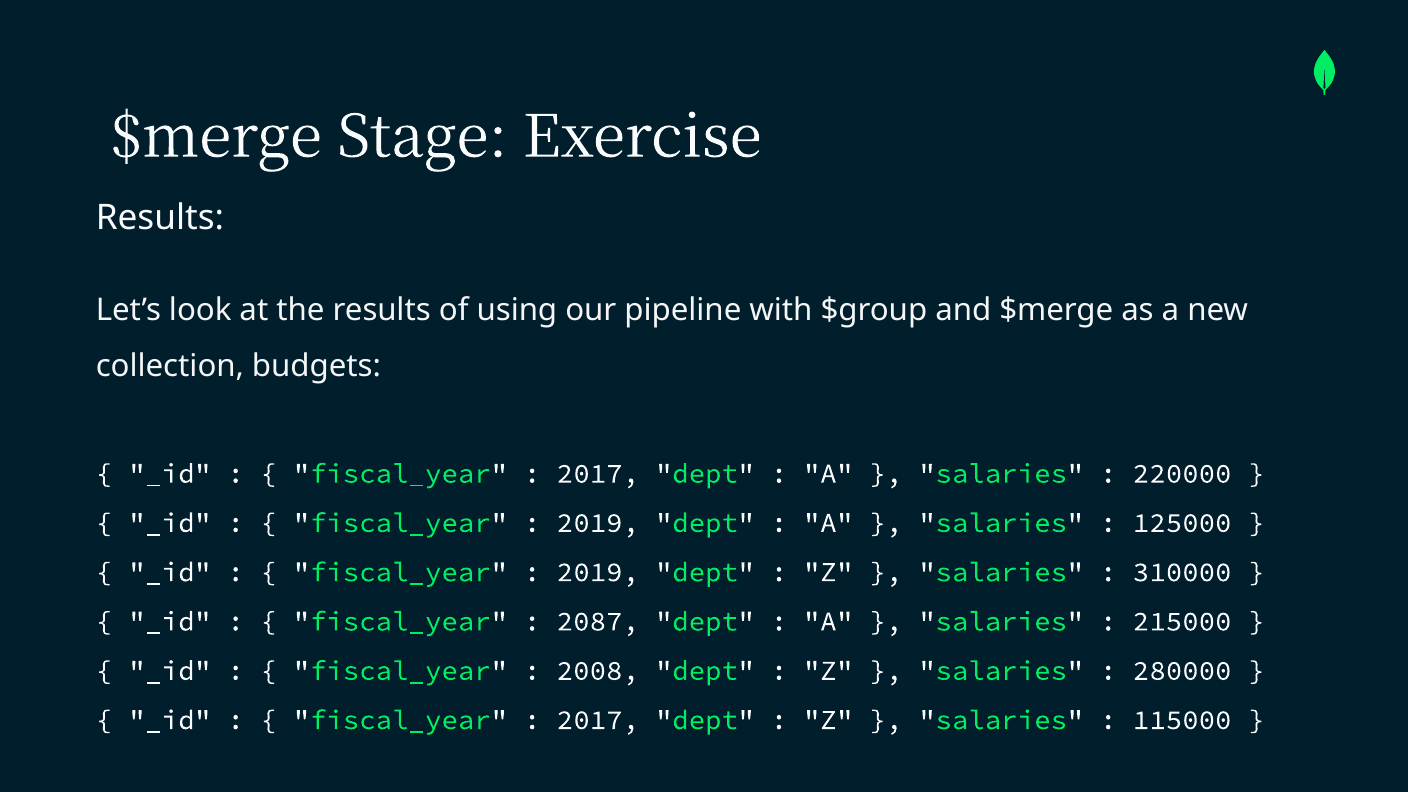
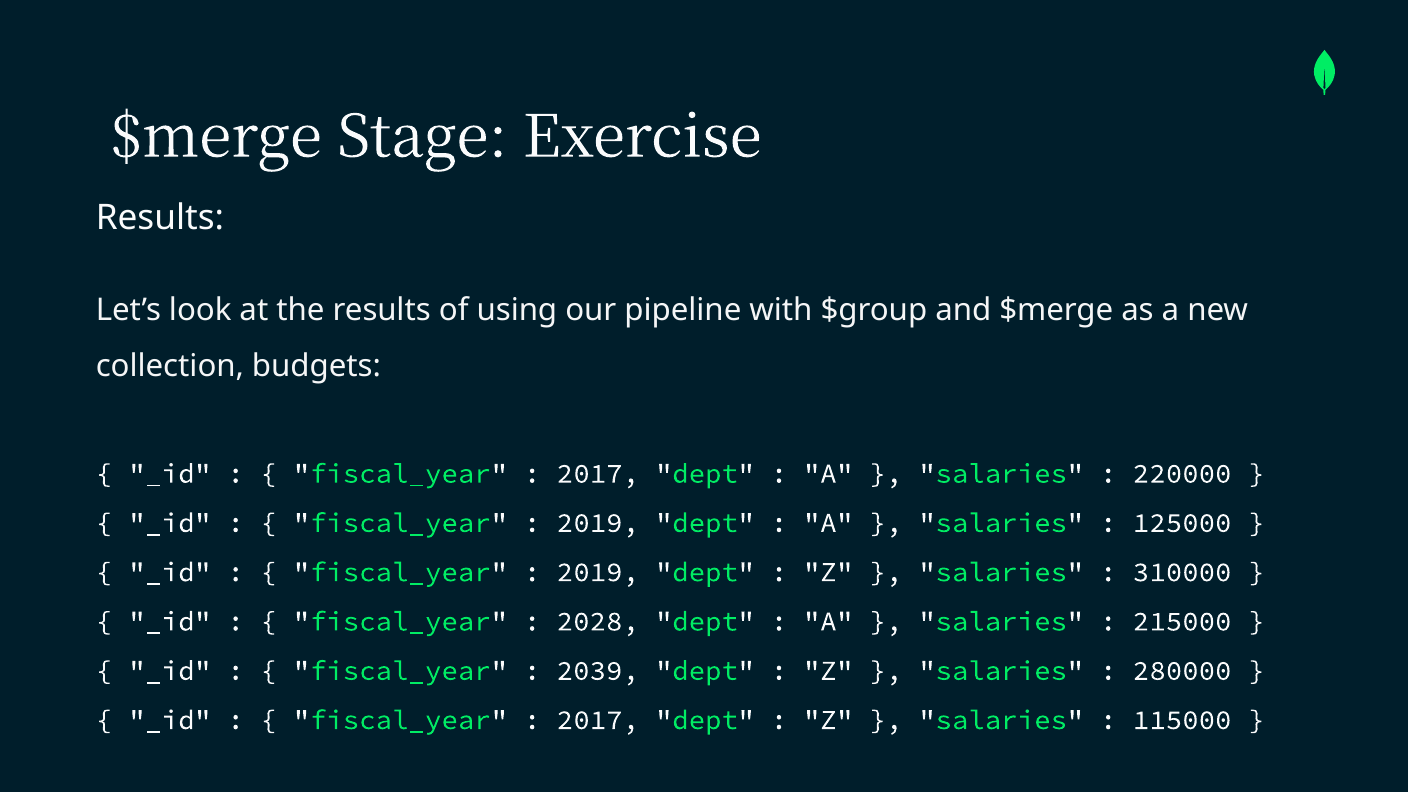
2087: 2087 -> 2028 (598, 621)
2008: 2008 -> 2039 (598, 671)
